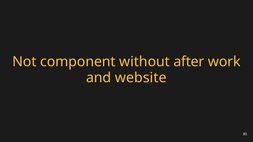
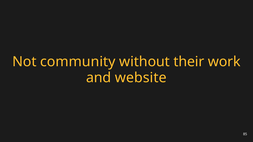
component: component -> community (78, 62)
after: after -> their (189, 62)
